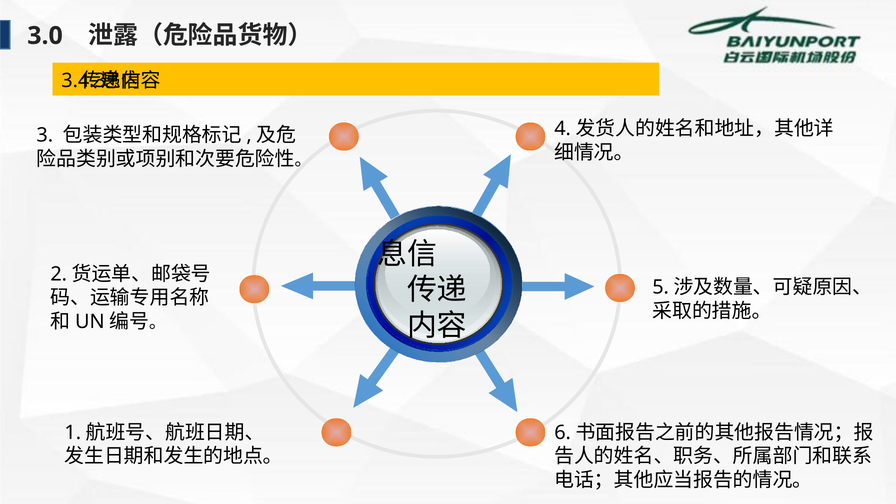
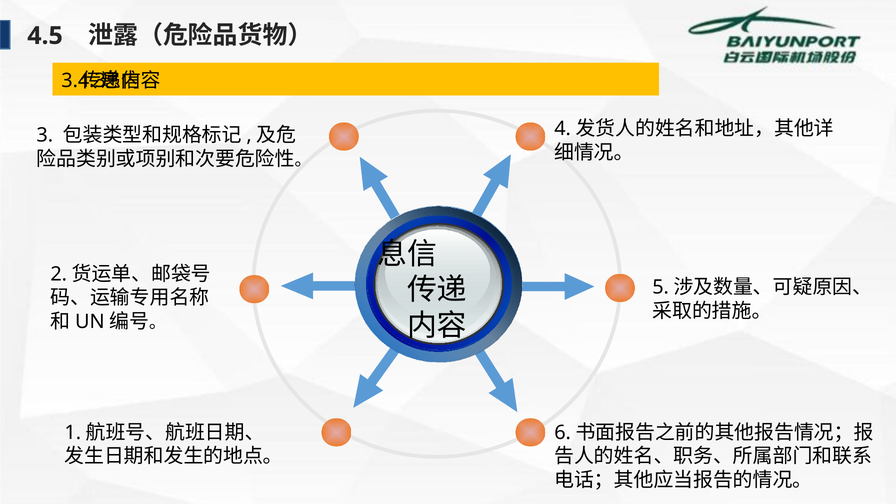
3.0: 3.0 -> 4.5 (45, 36)
